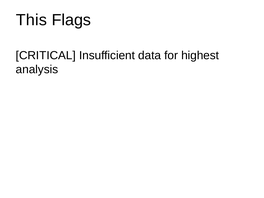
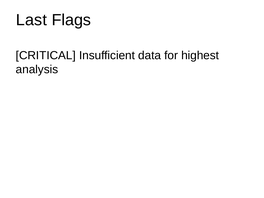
This: This -> Last (31, 20)
